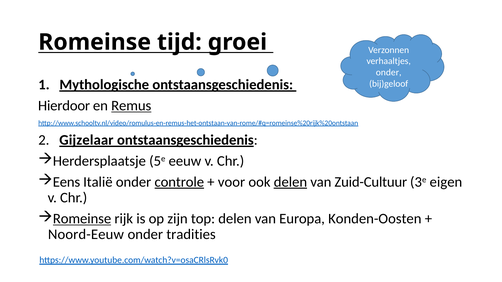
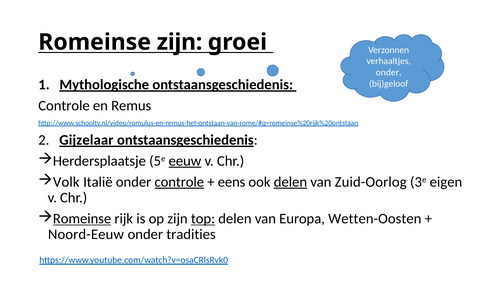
Romeinse tijd: tijd -> zijn (179, 42)
Hierdoor: Hierdoor -> Controle (64, 106)
Remus underline: present -> none (131, 106)
eeuw underline: none -> present (185, 161)
Eens: Eens -> Volk (66, 182)
voor: voor -> eens (232, 182)
Zuid-Cultuur: Zuid-Cultuur -> Zuid-Oorlog (371, 182)
top underline: none -> present (203, 219)
Konden-Oosten: Konden-Oosten -> Wetten-Oosten (375, 219)
